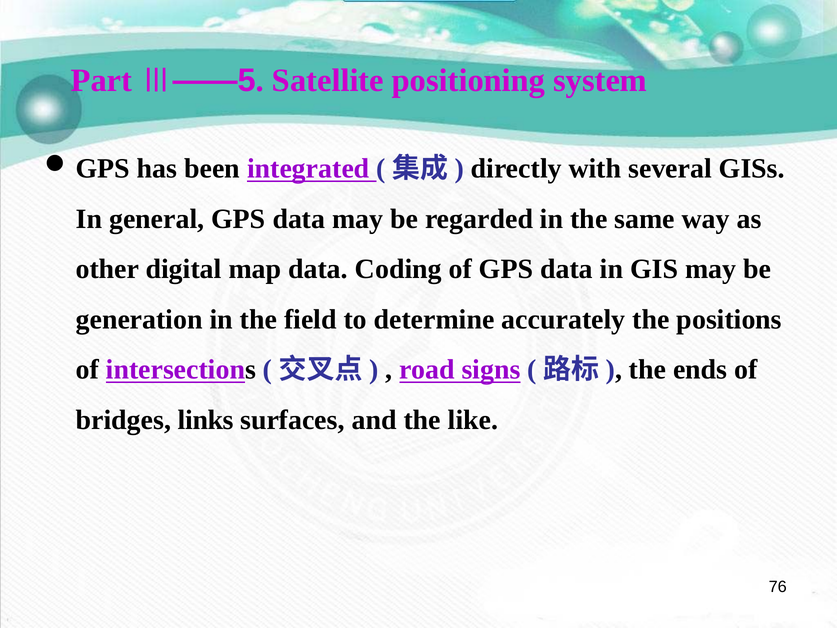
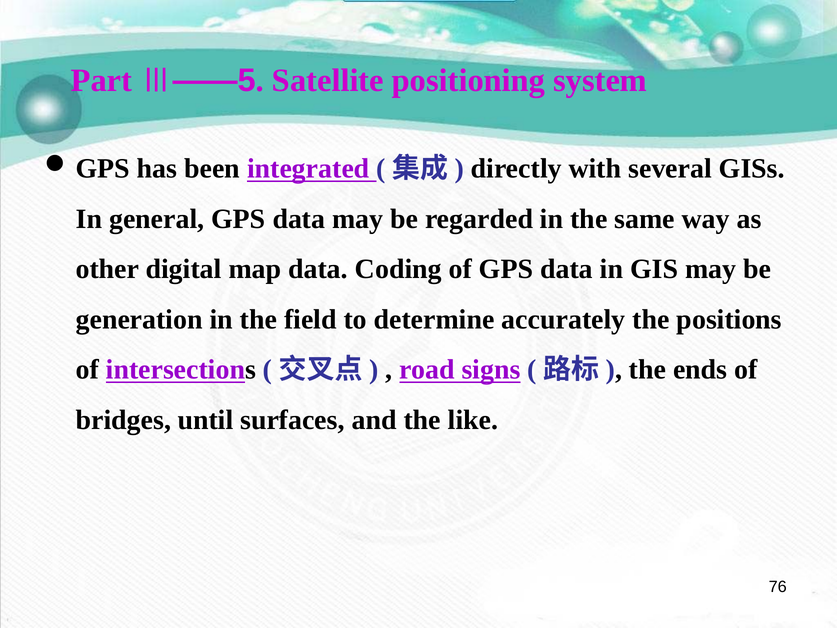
links: links -> until (206, 420)
